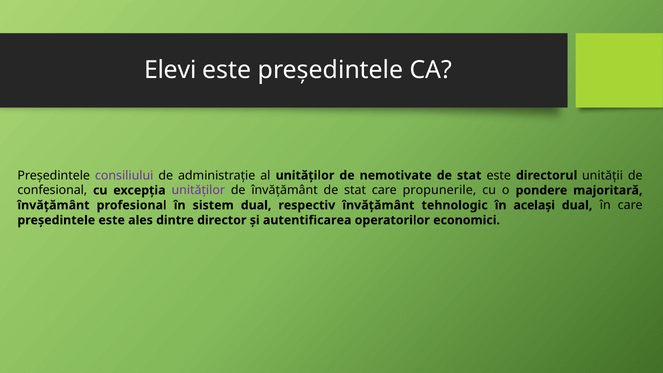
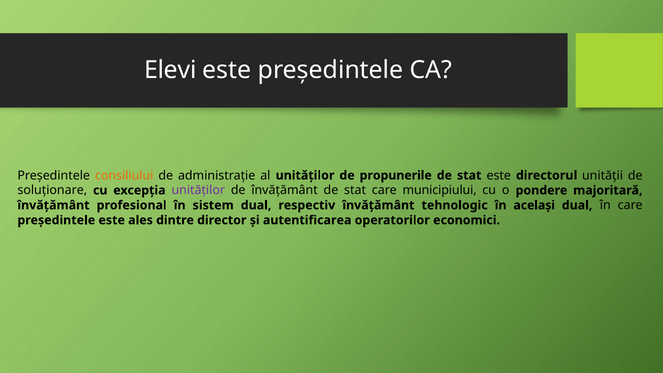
consiliului colour: purple -> orange (124, 175)
nemotivate: nemotivate -> propunerile (396, 175)
confesional: confesional -> soluționare (52, 190)
propunerile: propunerile -> municipiului (440, 190)
